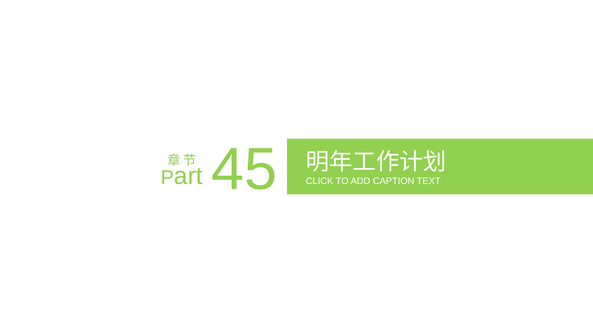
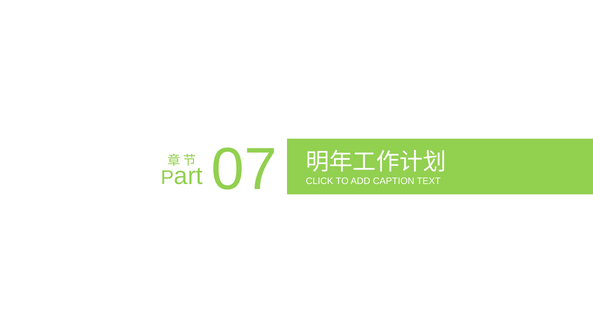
45: 45 -> 07 (244, 169)
